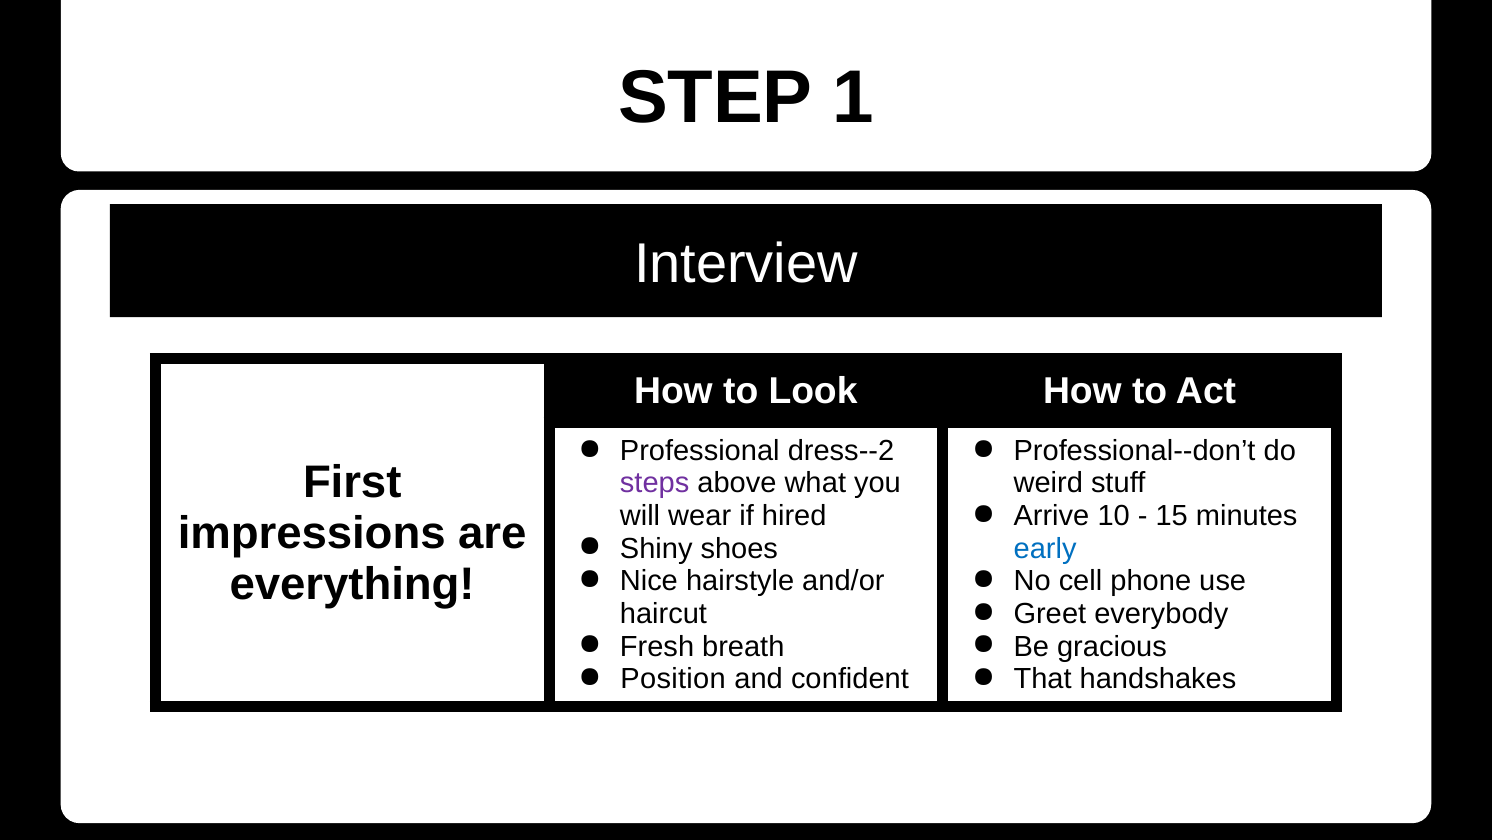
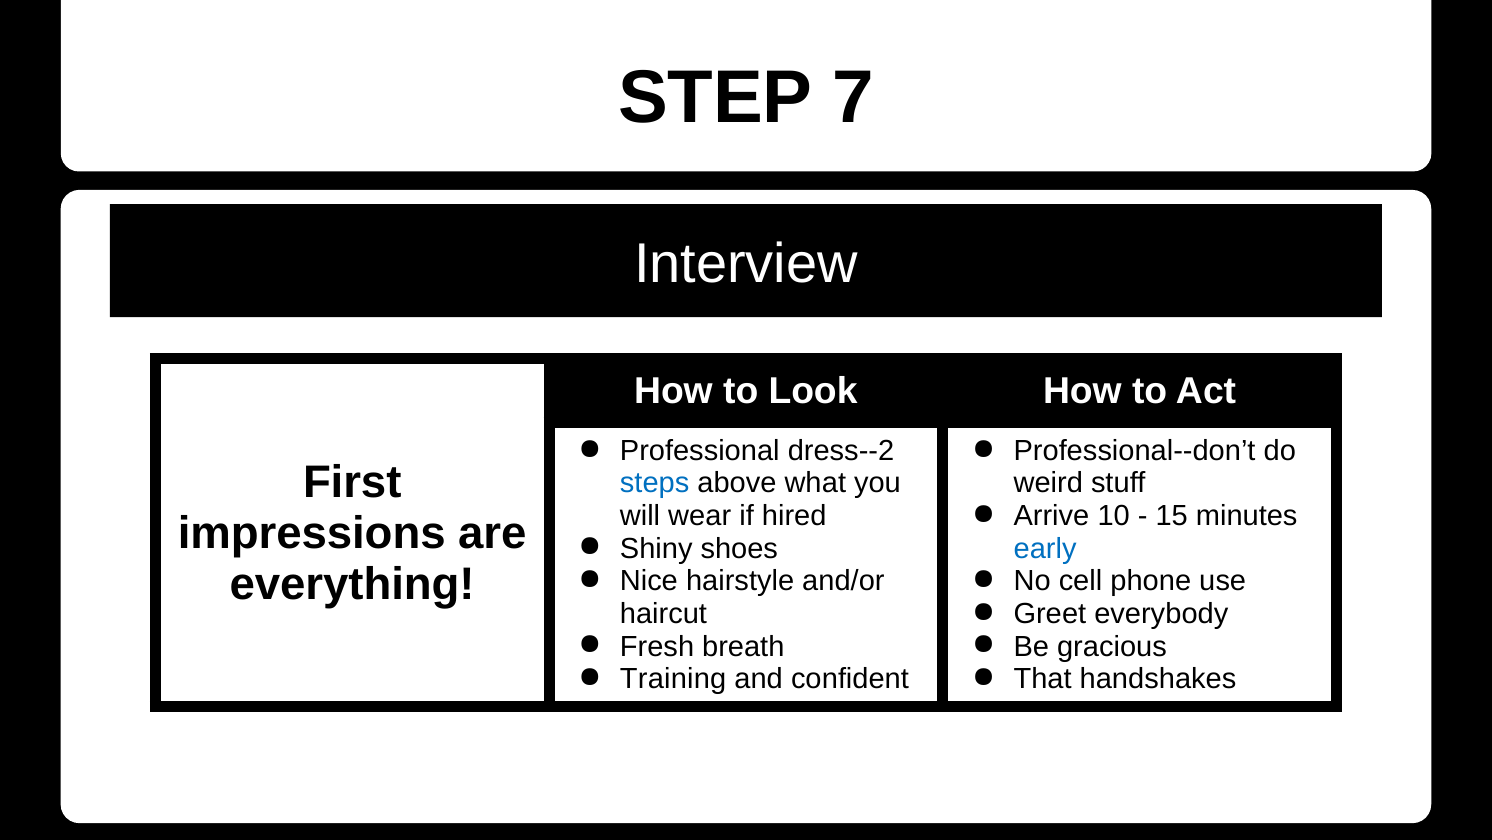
1: 1 -> 7 (853, 98)
steps colour: purple -> blue (655, 483)
Position: Position -> Training (673, 679)
